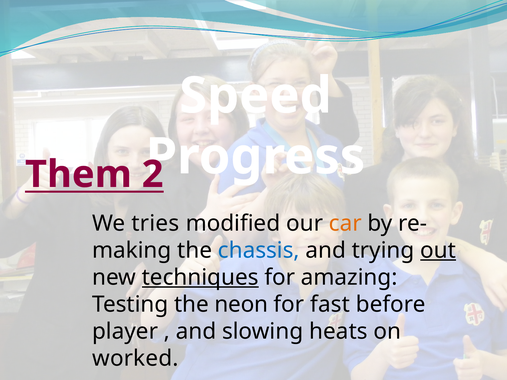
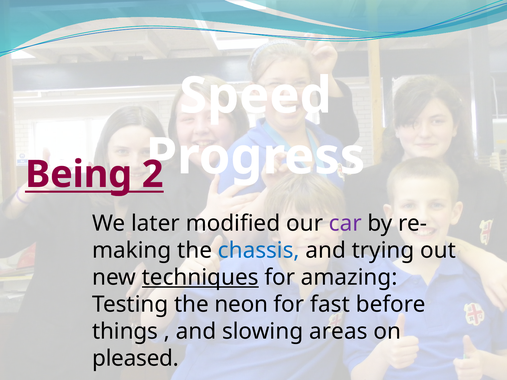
Them: Them -> Being (79, 175)
tries: tries -> later (155, 224)
car colour: orange -> purple (345, 224)
out underline: present -> none (438, 251)
player: player -> things (125, 332)
heats: heats -> areas (338, 332)
worked: worked -> pleased (135, 359)
